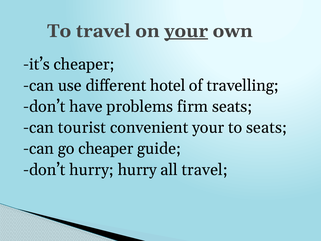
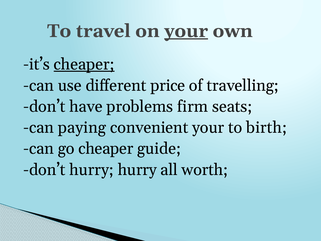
cheaper underline: none -> present (84, 64)
hotel: hotel -> price (168, 85)
tourist: tourist -> paying (82, 127)
to seats: seats -> birth (267, 127)
all travel: travel -> worth (205, 170)
